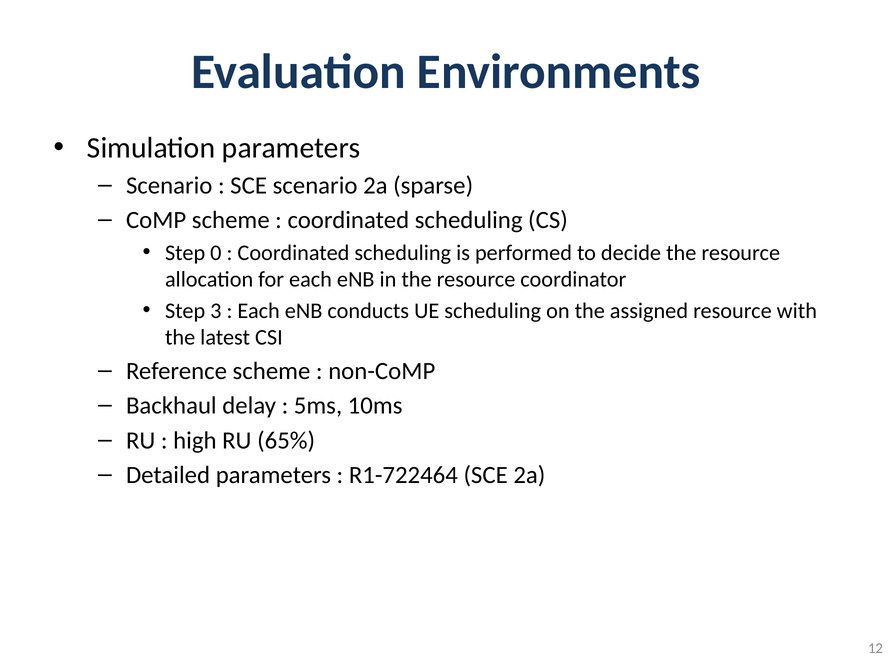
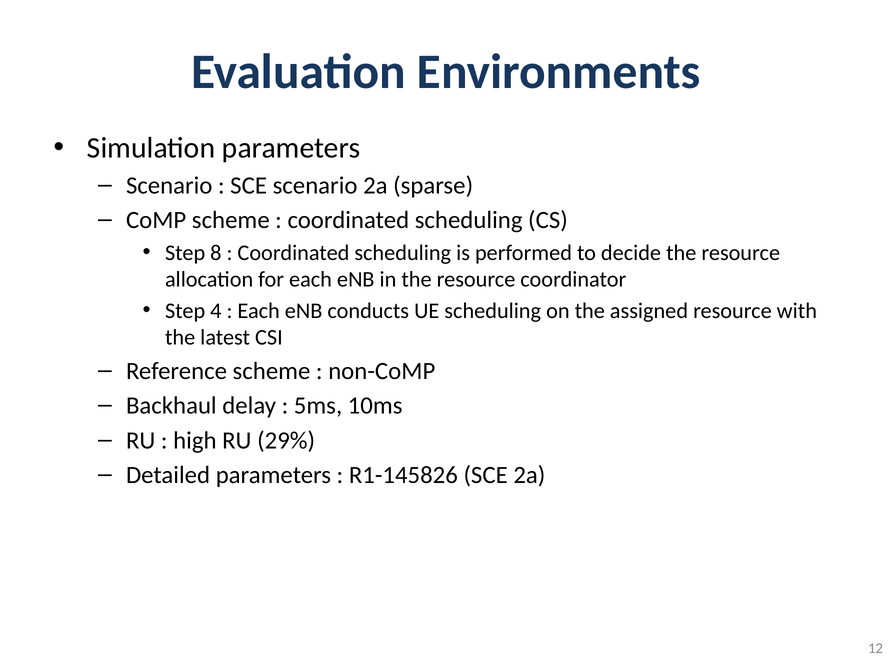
0: 0 -> 8 (216, 253)
3: 3 -> 4 (216, 311)
65%: 65% -> 29% (286, 440)
R1-722464: R1-722464 -> R1-145826 (403, 475)
